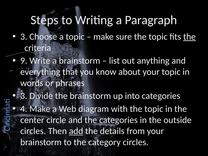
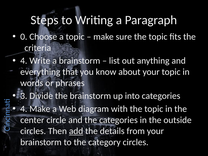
3: 3 -> 0 (24, 37)
the underline: present -> none (189, 37)
9: 9 -> 4 (24, 61)
